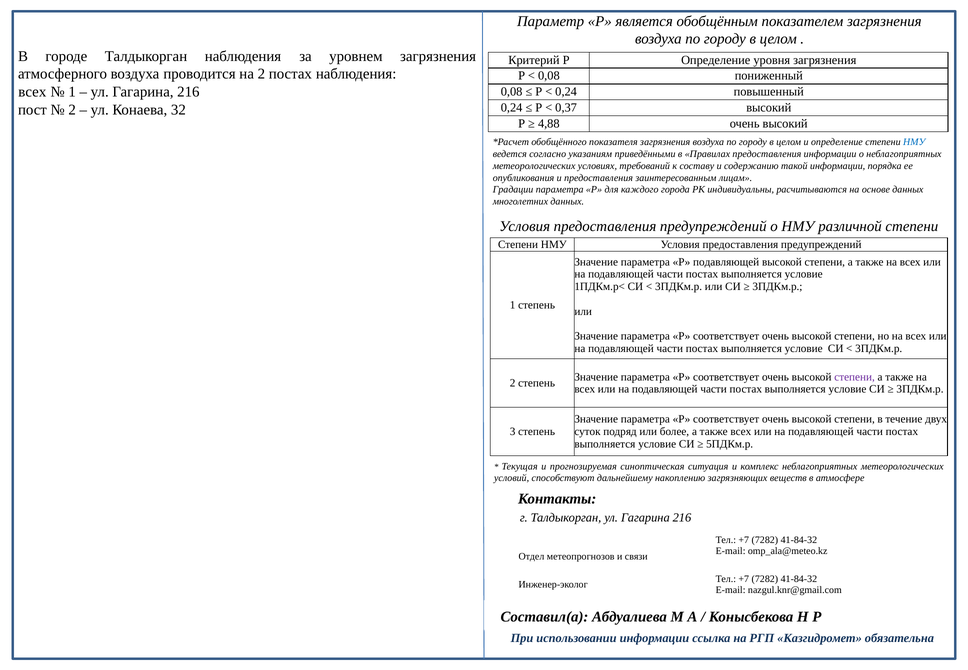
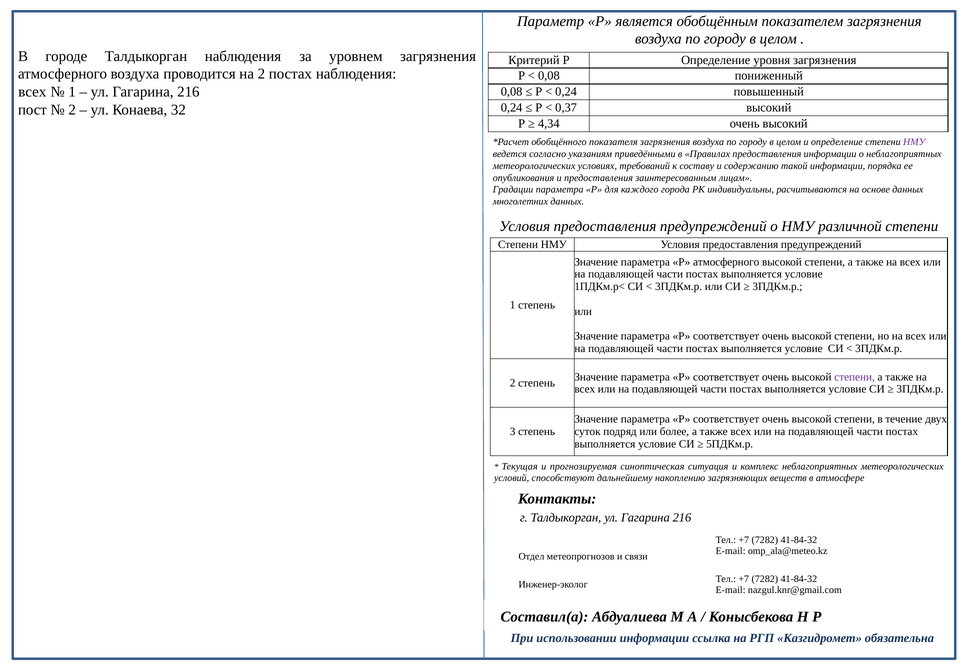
4,88: 4,88 -> 4,34 (549, 124)
НМУ colour: blue -> purple (914, 142)
Р подавляющей: подавляющей -> атмосферного (726, 262)
